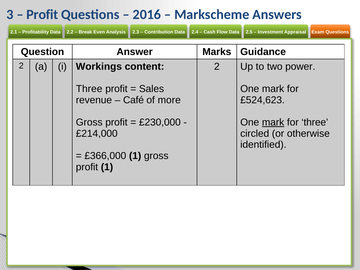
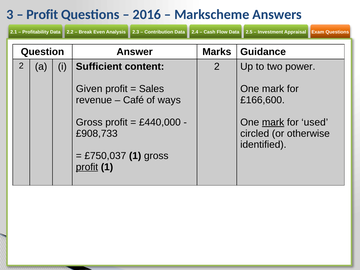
Workings: Workings -> Sufficient (99, 67)
Three: Three -> Given (89, 89)
more: more -> ways (169, 100)
£524,623: £524,623 -> £166,600 (263, 100)
£230,000: £230,000 -> £440,000 (160, 122)
for three: three -> used (315, 122)
£214,000: £214,000 -> £908,733 (97, 134)
£366,000: £366,000 -> £750,037 (105, 156)
profit underline: none -> present (87, 167)
